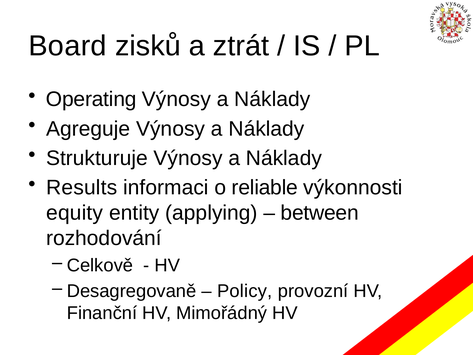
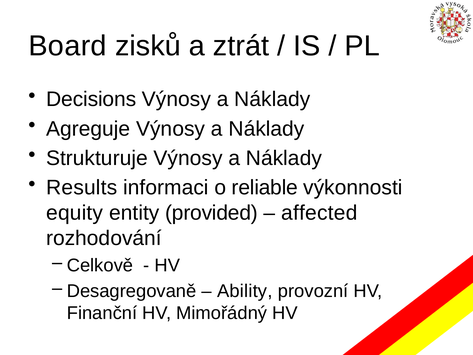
Operating: Operating -> Decisions (91, 99)
applying: applying -> provided (212, 213)
between: between -> affected (319, 213)
Policy: Policy -> Ability (245, 291)
